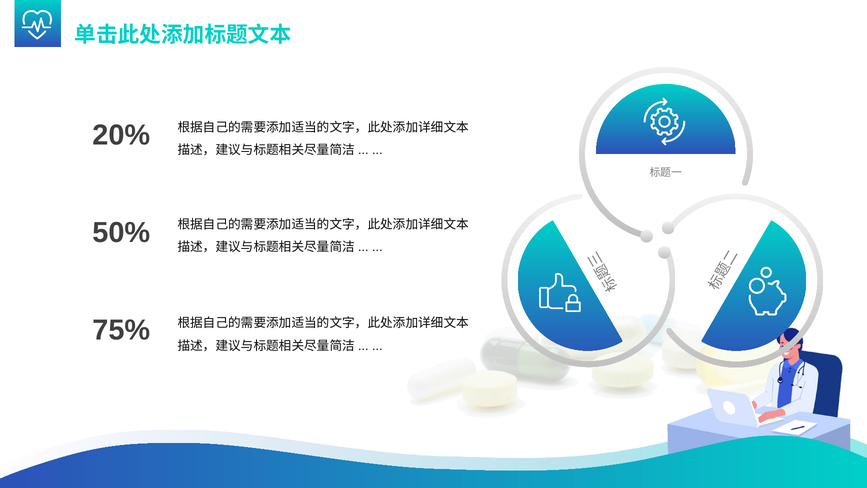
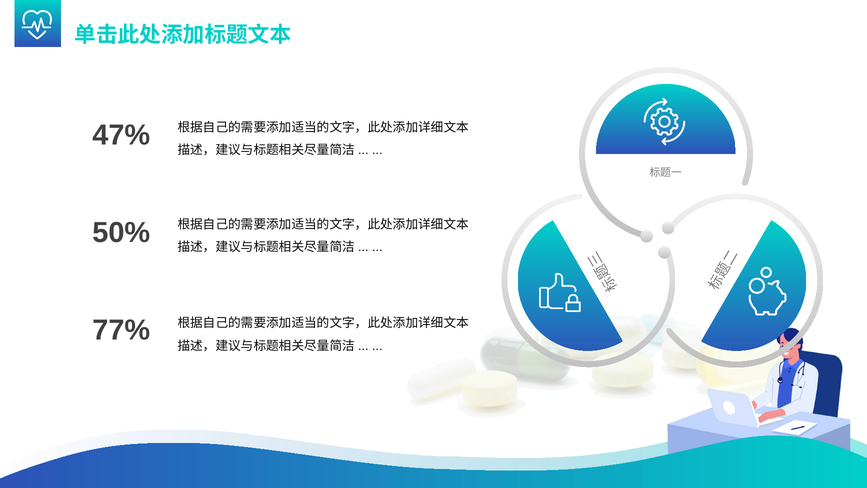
20%: 20% -> 47% (121, 135)
75%: 75% -> 77% (121, 330)
